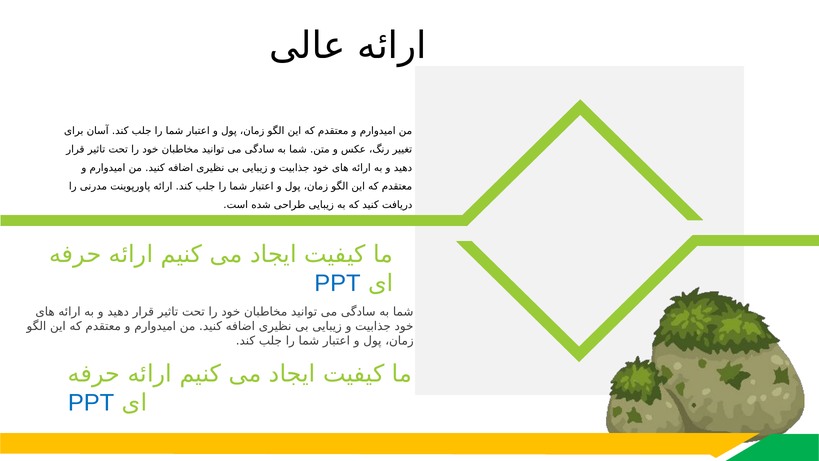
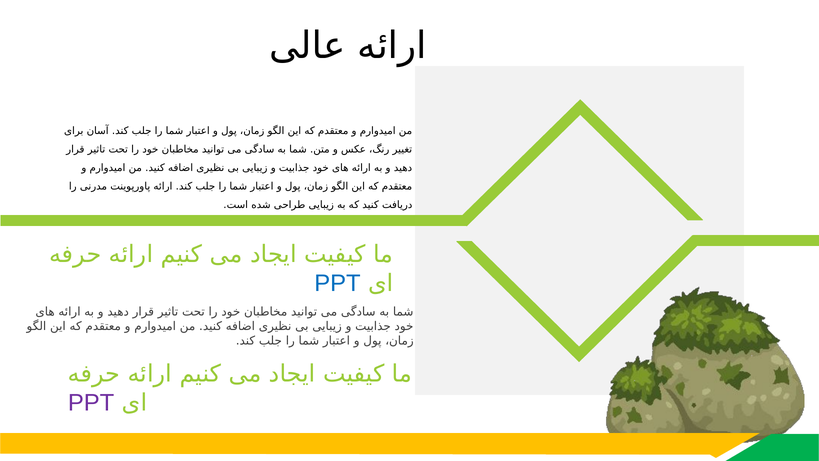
PPT colour: blue -> purple (91, 402)
